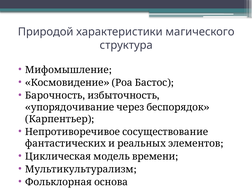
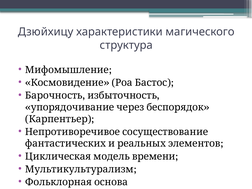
Природой: Природой -> Дзюйхицу (46, 32)
